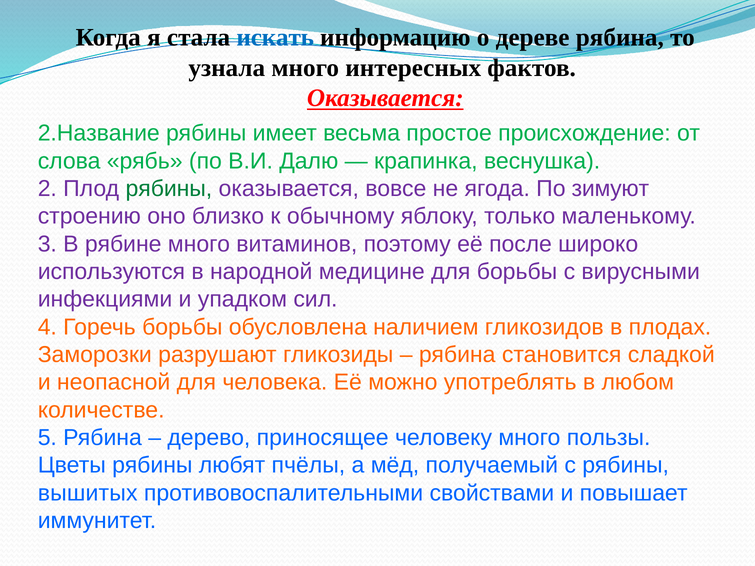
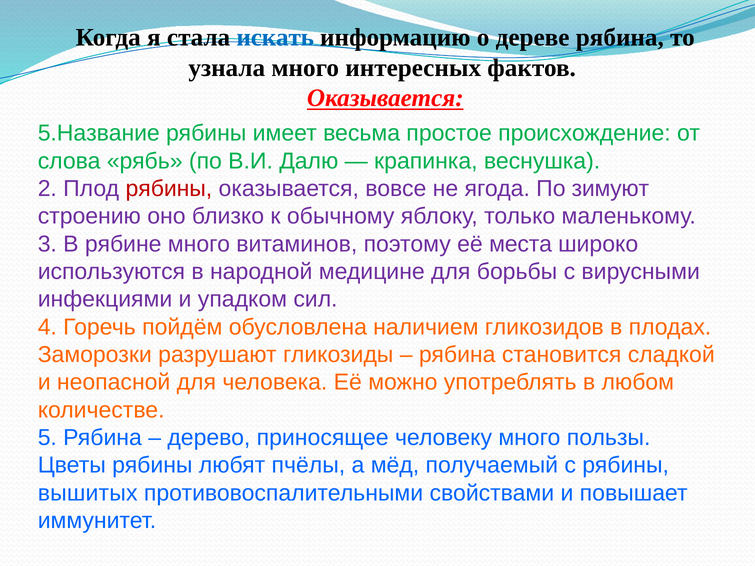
2.Название: 2.Название -> 5.Название (99, 133)
рябины colour: green -> red (169, 189)
после: после -> места (521, 244)
Горечь борьбы: борьбы -> пойдём (182, 327)
